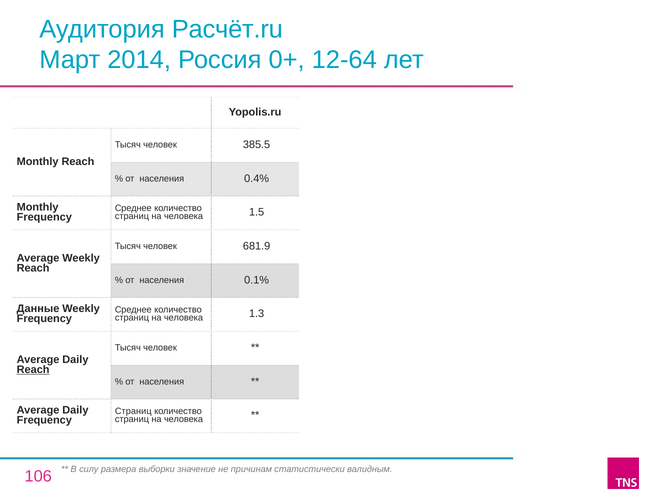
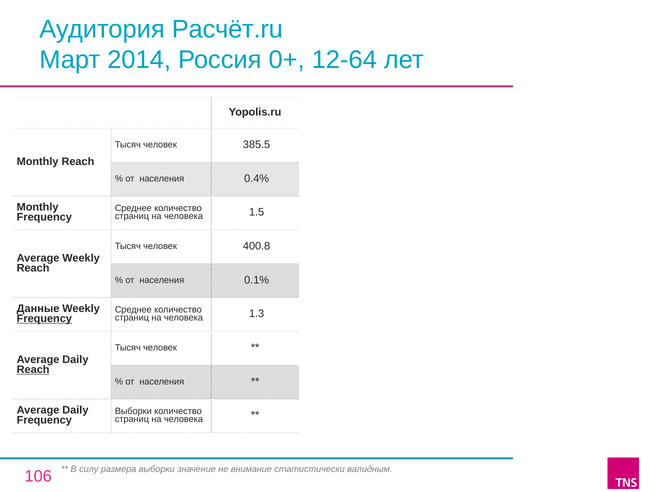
681.9: 681.9 -> 400.8 (257, 246)
Frequency underline: none -> present (44, 319)
Страниц: Страниц -> Выборки (133, 411)
причинам: причинам -> внимание (251, 469)
